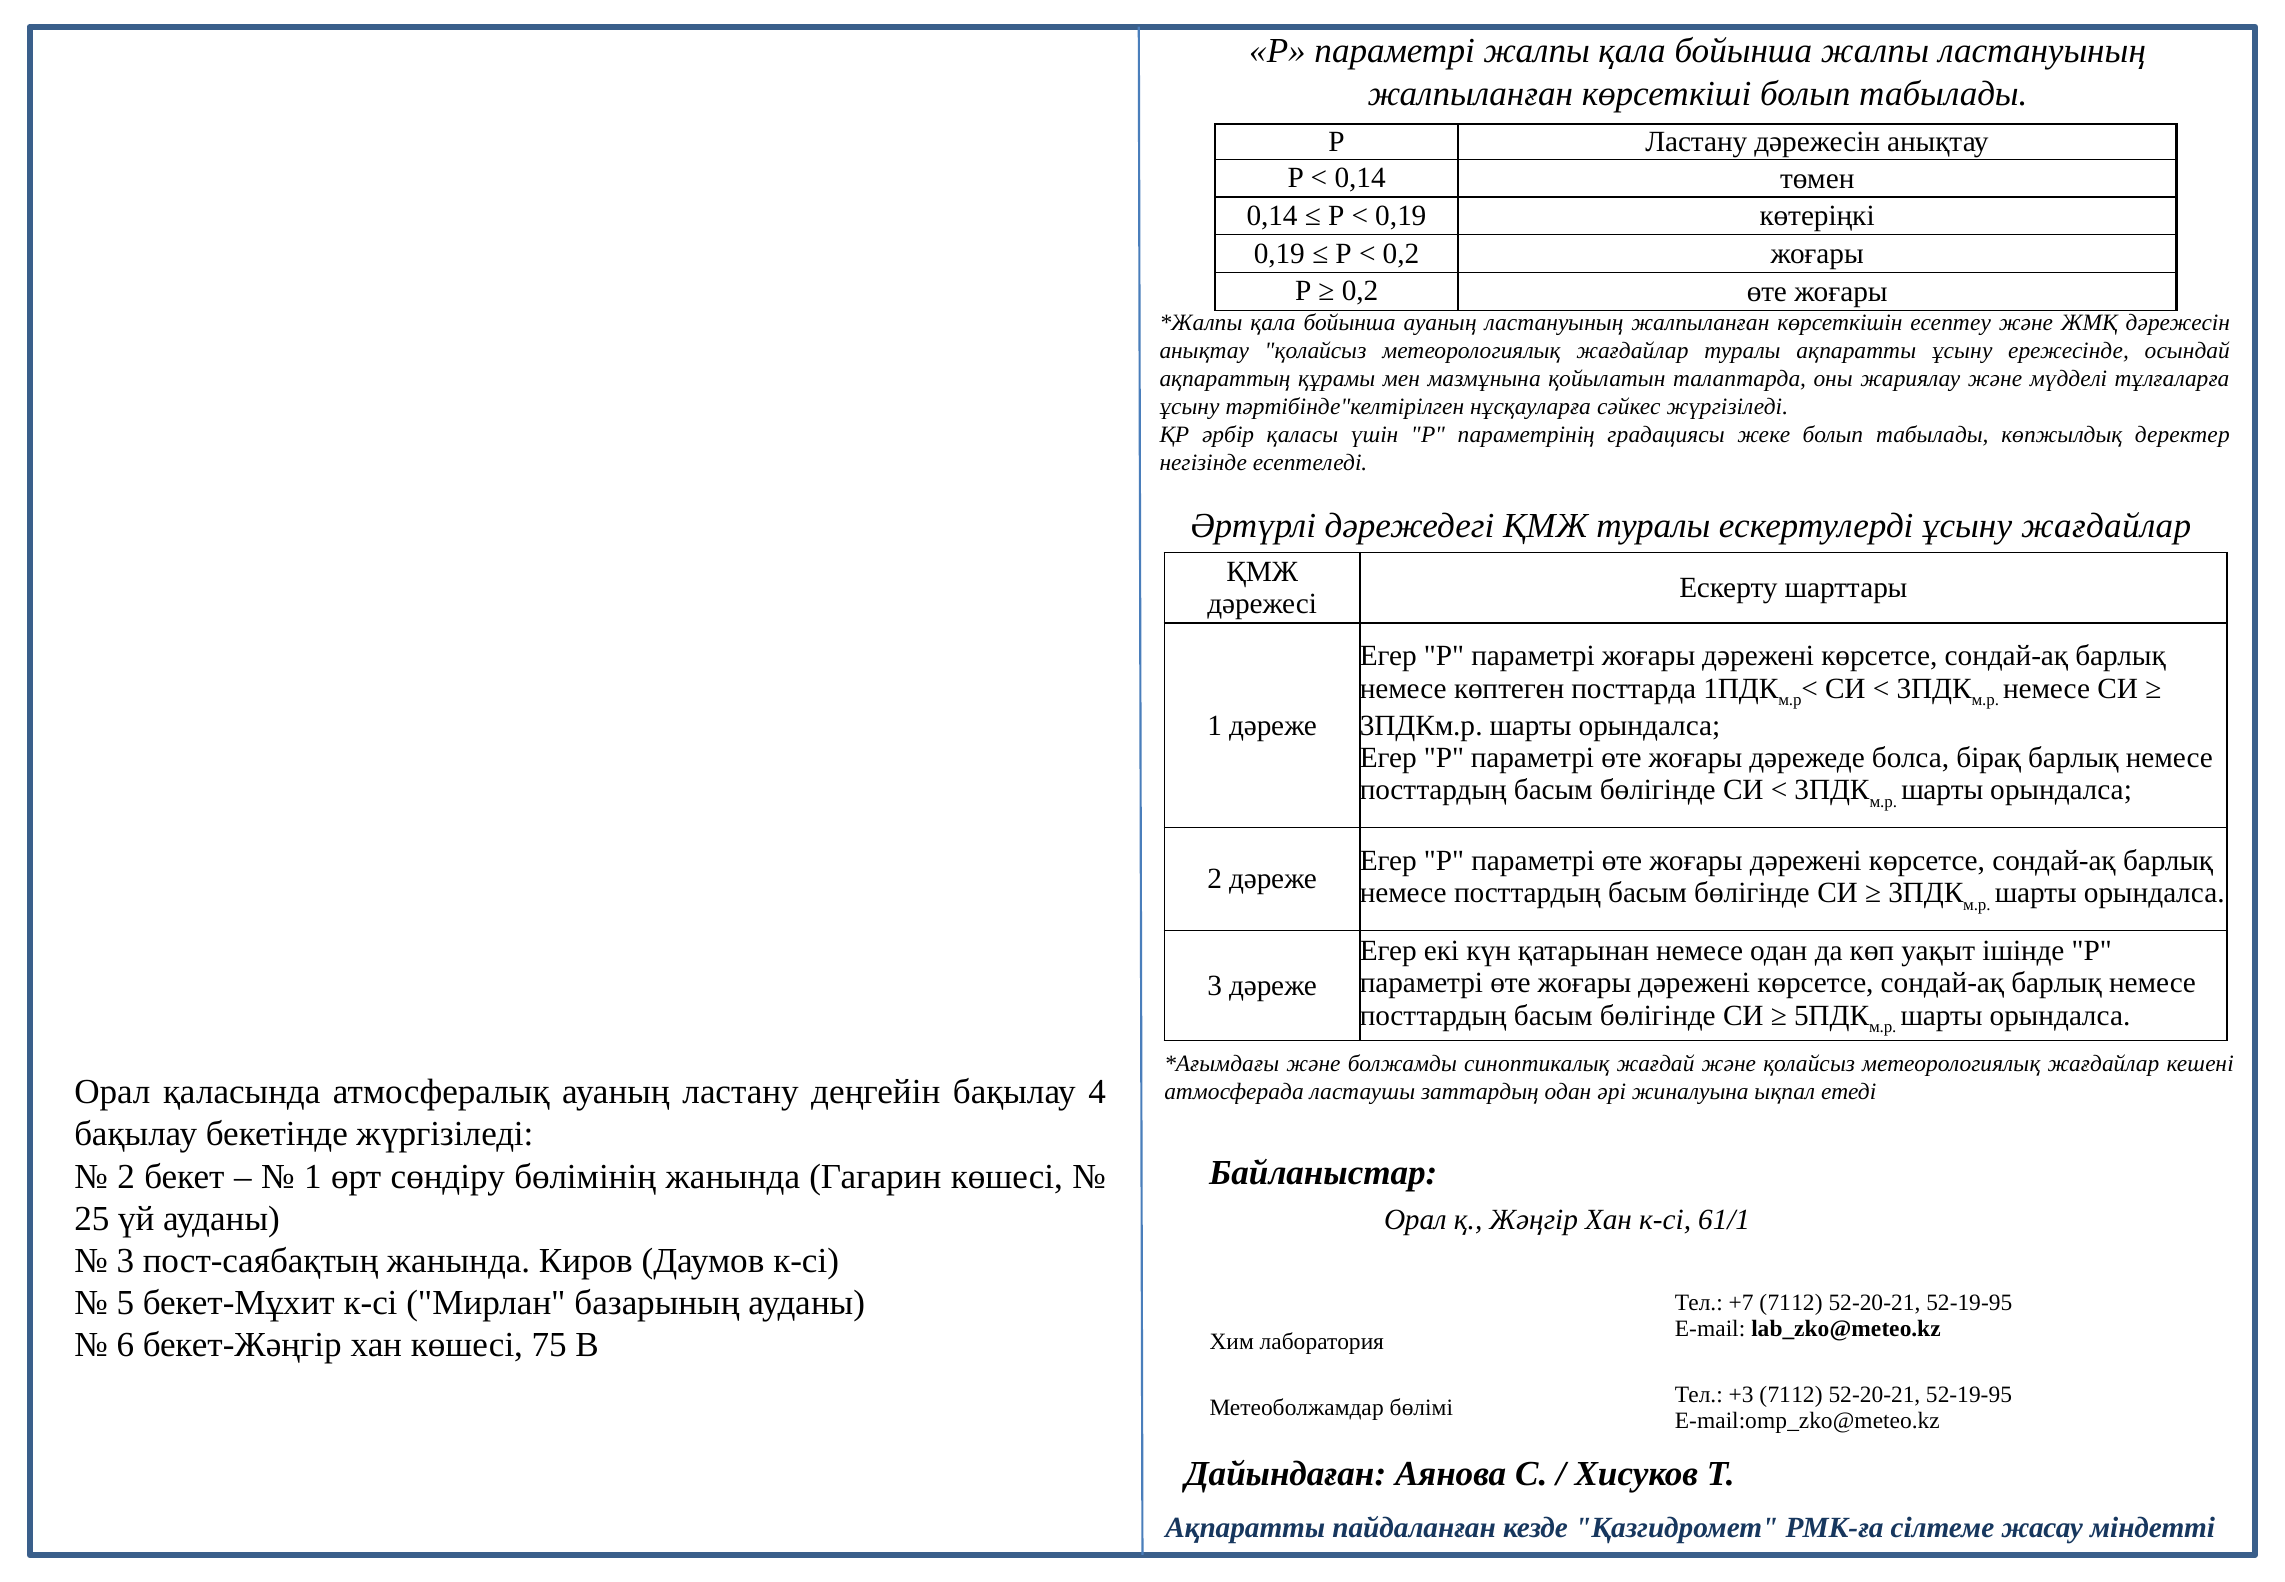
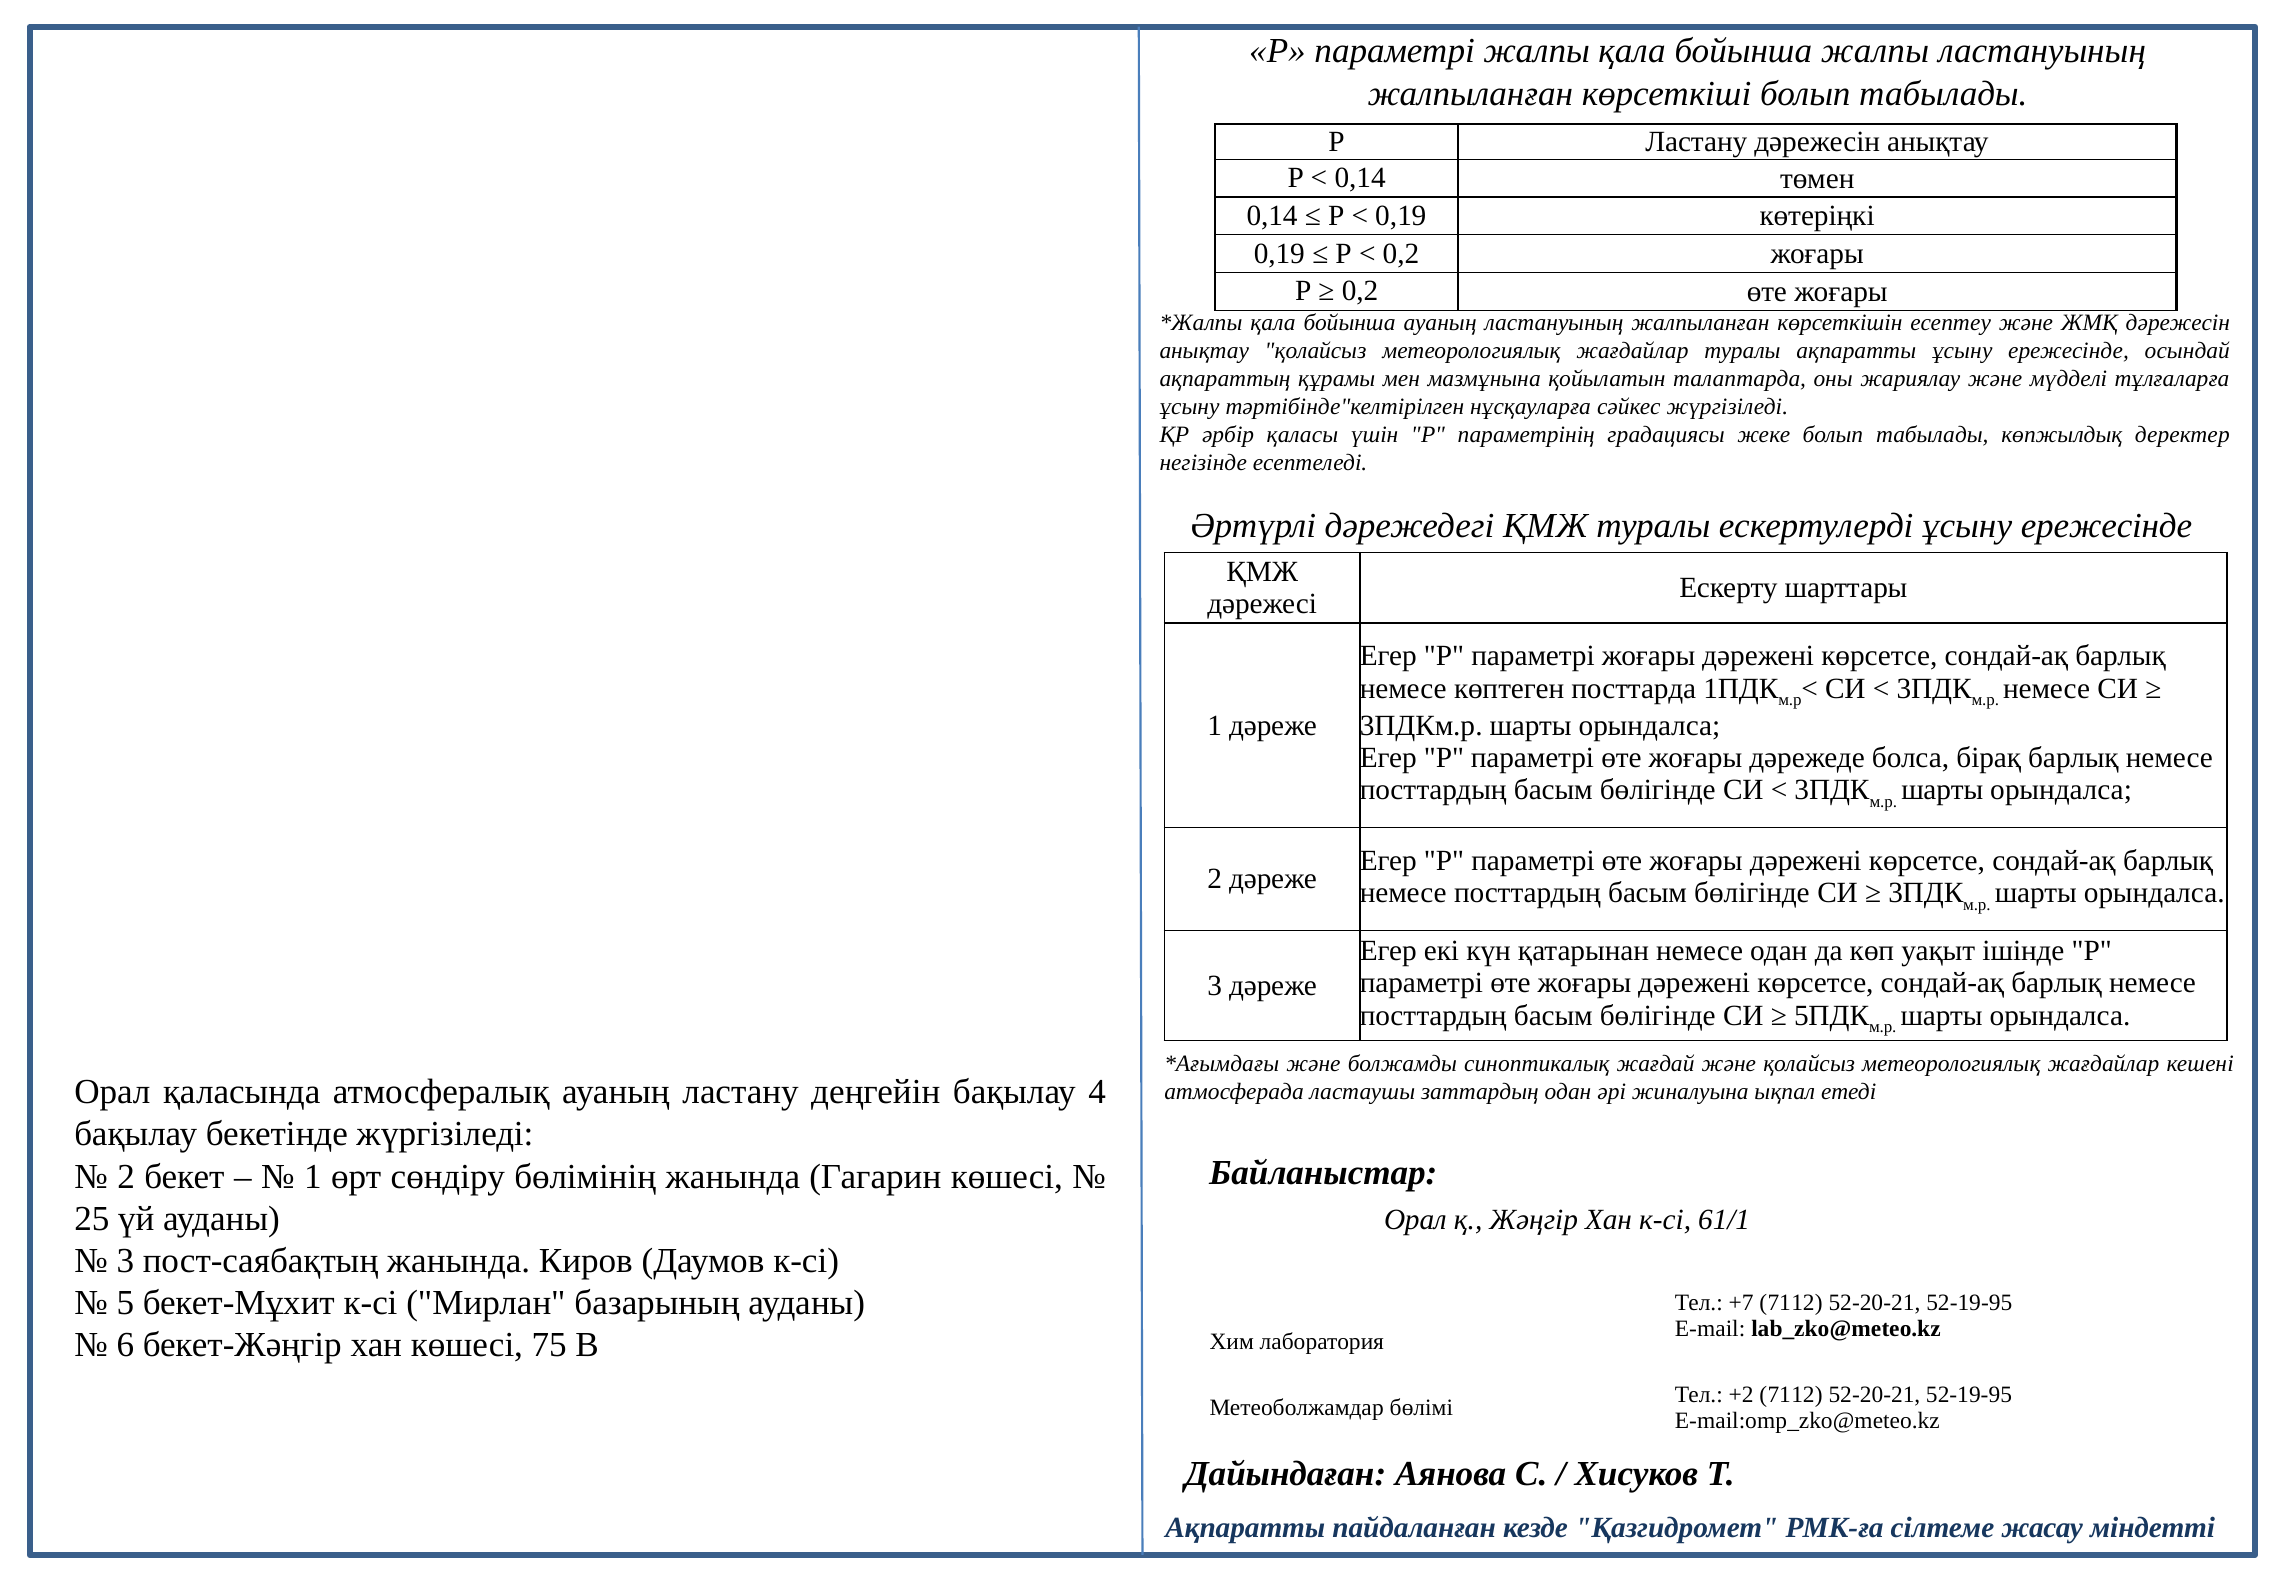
ескертулерді ұсыну жағдайлар: жағдайлар -> ережесінде (2106, 526)
+3: +3 -> +2 (1741, 1394)
